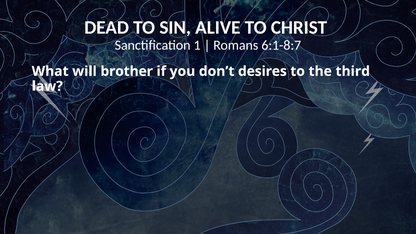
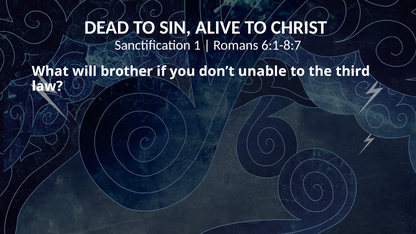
desires: desires -> unable (262, 71)
